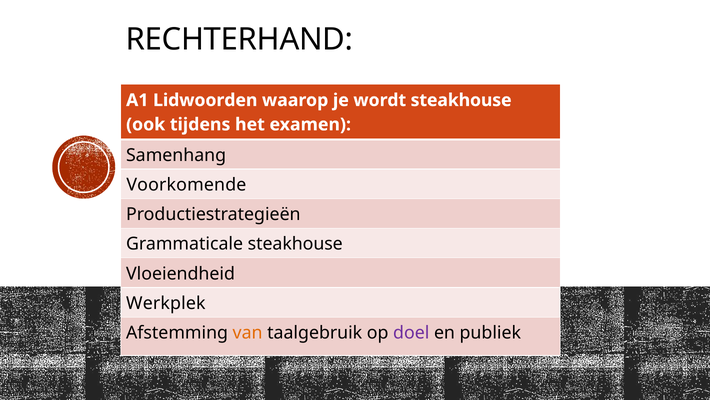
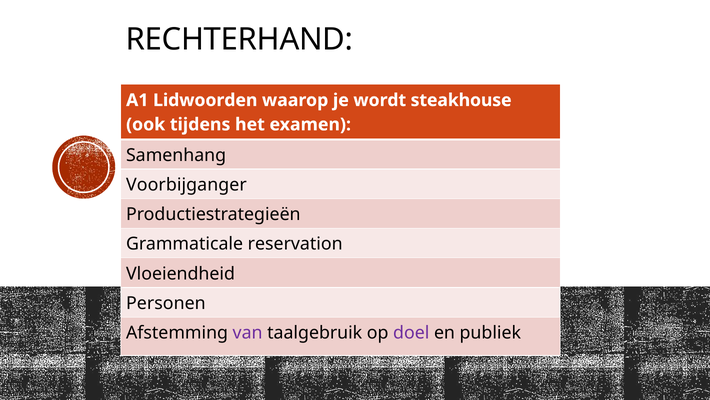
Voorkomende: Voorkomende -> Voorbijganger (186, 184)
Grammaticale steakhouse: steakhouse -> reservation (295, 244)
Werkplek: Werkplek -> Personen (166, 303)
van colour: orange -> purple (248, 332)
